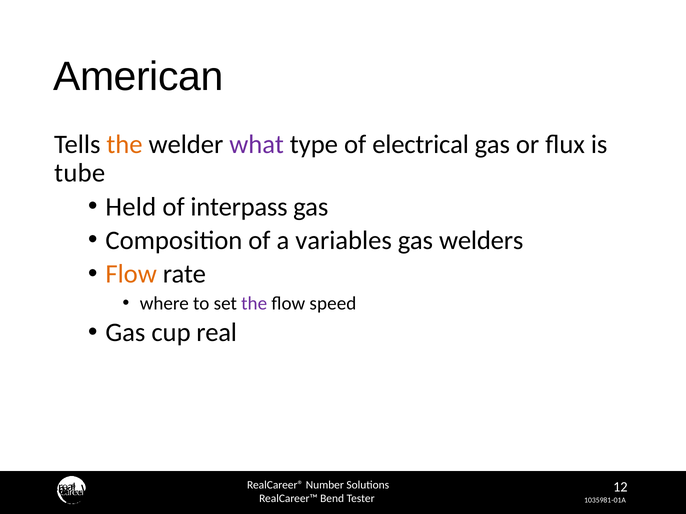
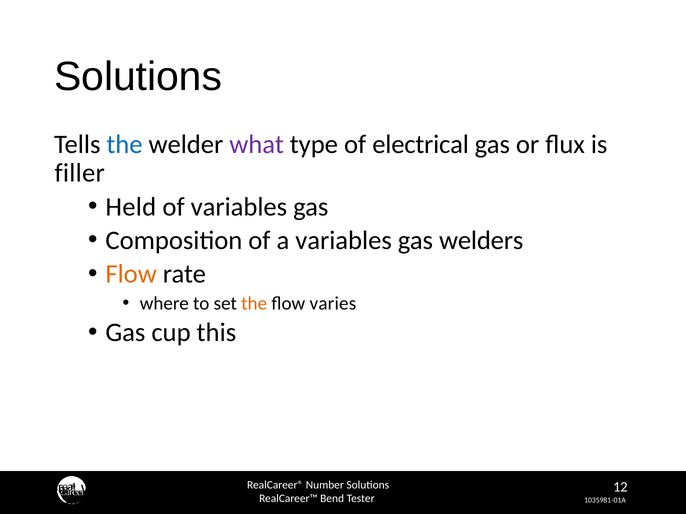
American: American -> Solutions (138, 77)
the colour: orange -> blue (125, 145)
tube: tube -> filler (80, 173)
of interpass: interpass -> variables (239, 207)
the colour: purple -> orange (254, 304)
speed: speed -> varies (333, 304)
cup real: real -> this (216, 333)
